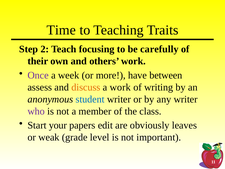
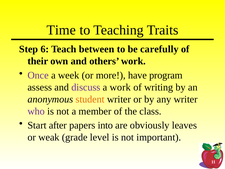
2: 2 -> 6 (45, 49)
focusing: focusing -> between (97, 49)
between: between -> program (166, 75)
discuss colour: orange -> purple (86, 87)
student colour: blue -> orange (90, 99)
your: your -> after (58, 125)
edit: edit -> into (105, 125)
